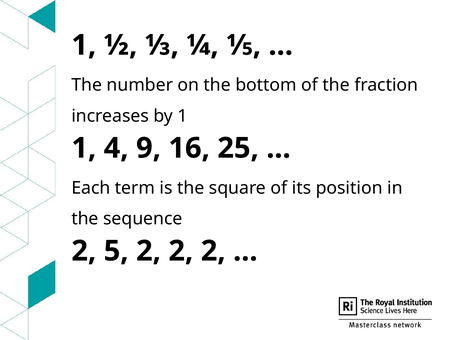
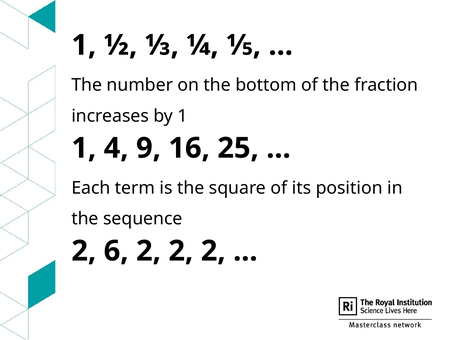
5: 5 -> 6 (116, 251)
